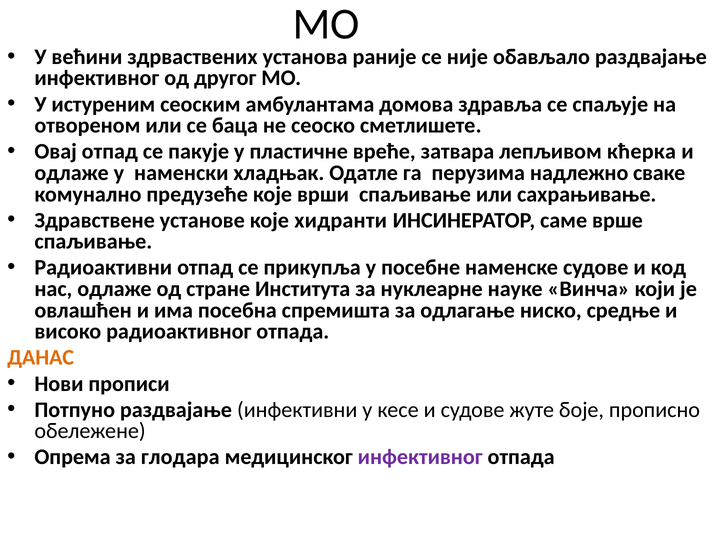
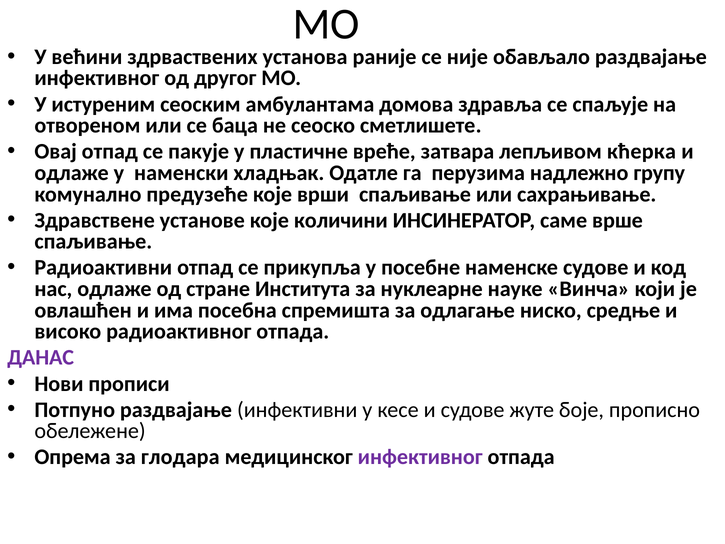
сваке: сваке -> групу (659, 173)
хидранти: хидранти -> количини (341, 220)
ДАНАС colour: orange -> purple (41, 357)
